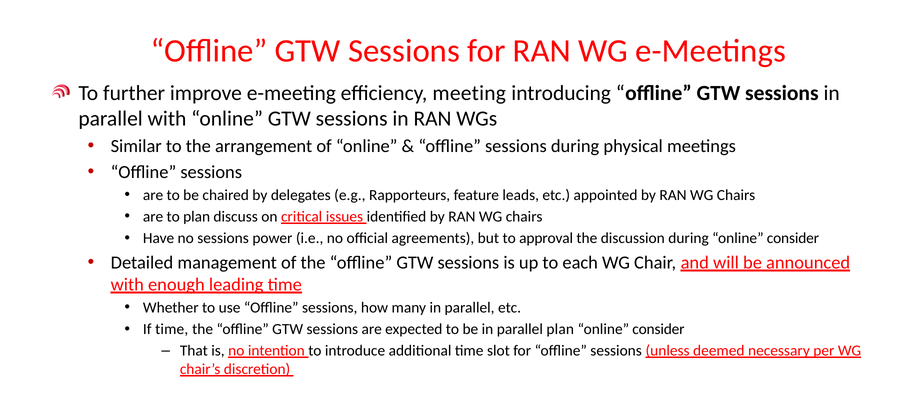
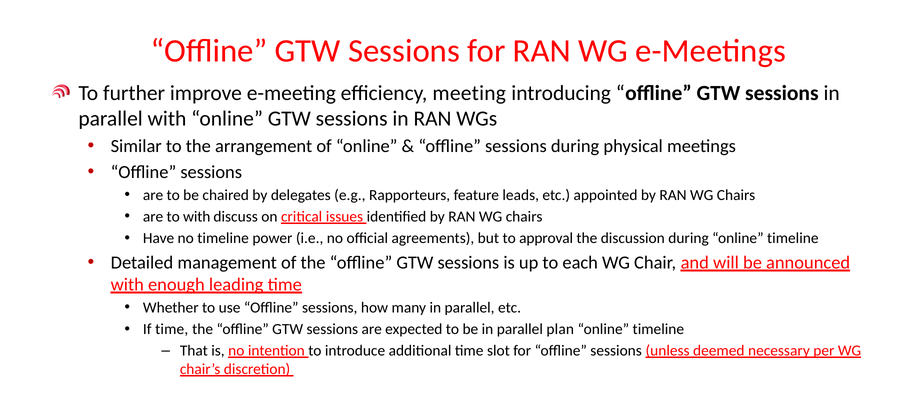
to plan: plan -> with (197, 217)
no sessions: sessions -> timeline (223, 238)
during online consider: consider -> timeline (793, 238)
consider: consider -> timeline (658, 330)
